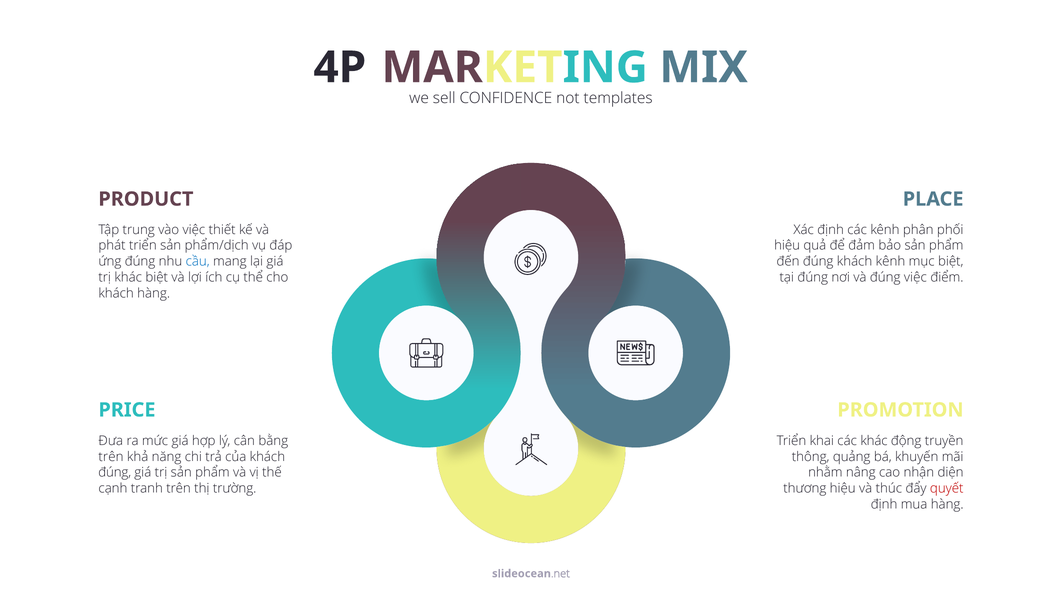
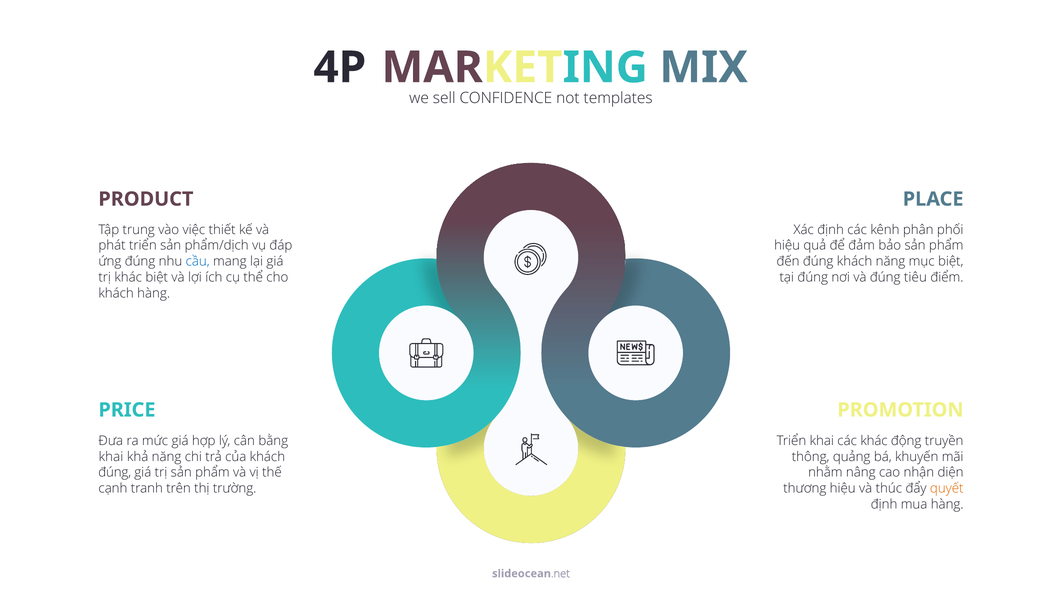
khách kênh: kênh -> năng (890, 261)
đúng việc: việc -> tiêu (915, 277)
trên: trên -> khai (111, 456)
quyết colour: red -> orange (947, 488)
